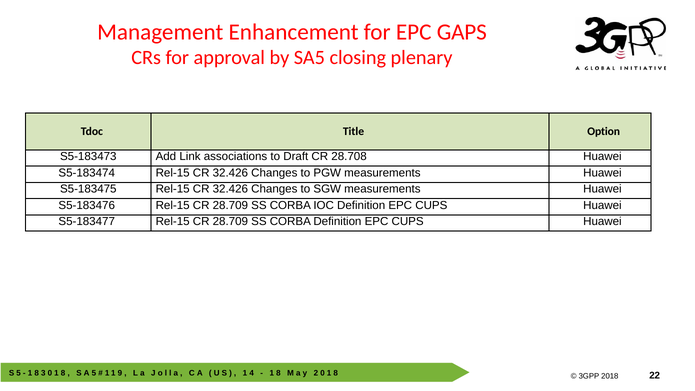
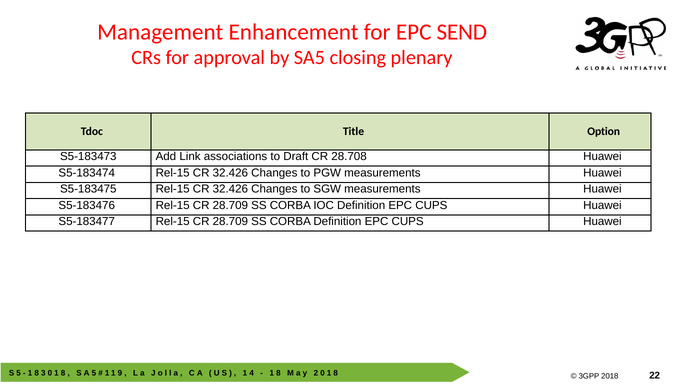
GAPS: GAPS -> SEND (462, 32)
